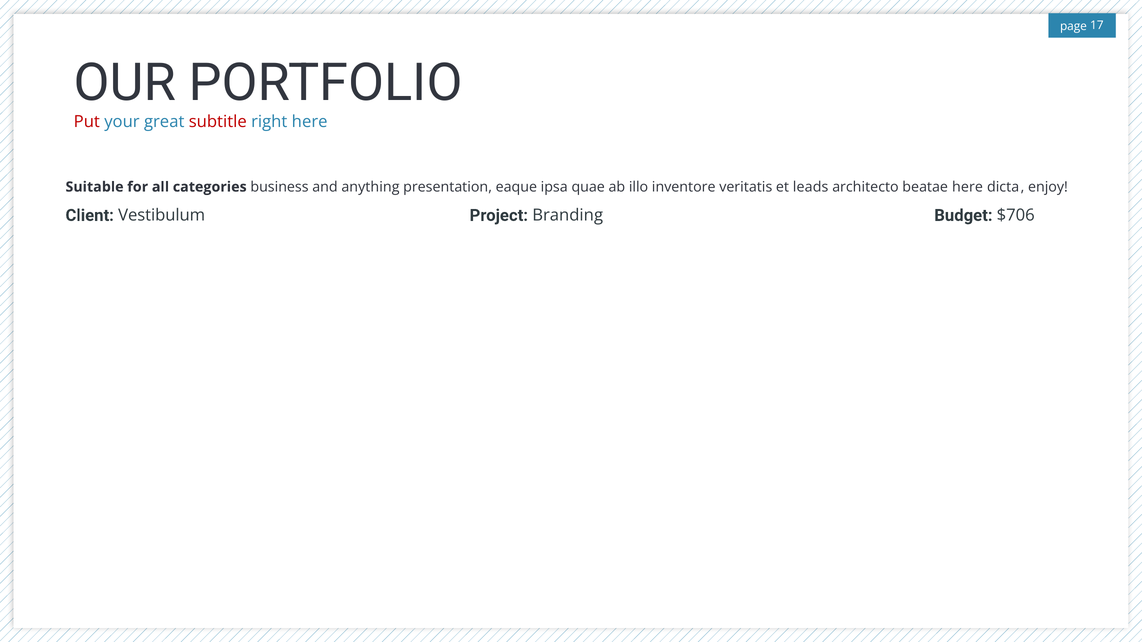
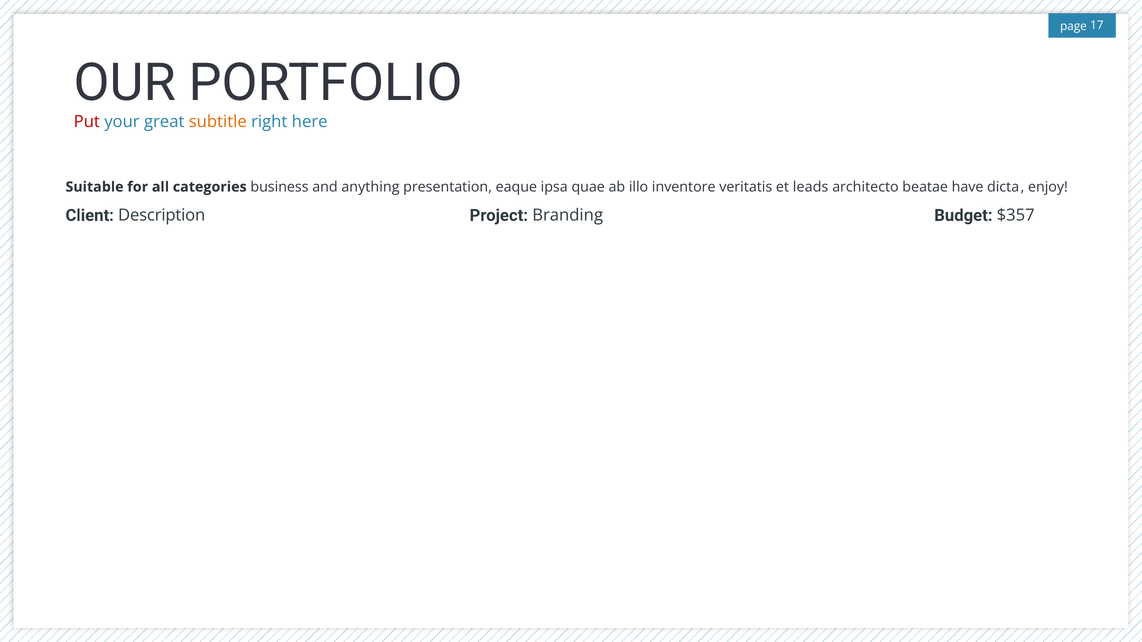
subtitle colour: red -> orange (218, 122)
beatae here: here -> have (968, 187)
Vestibulum: Vestibulum -> Description (162, 216)
$706: $706 -> $357 (1016, 216)
